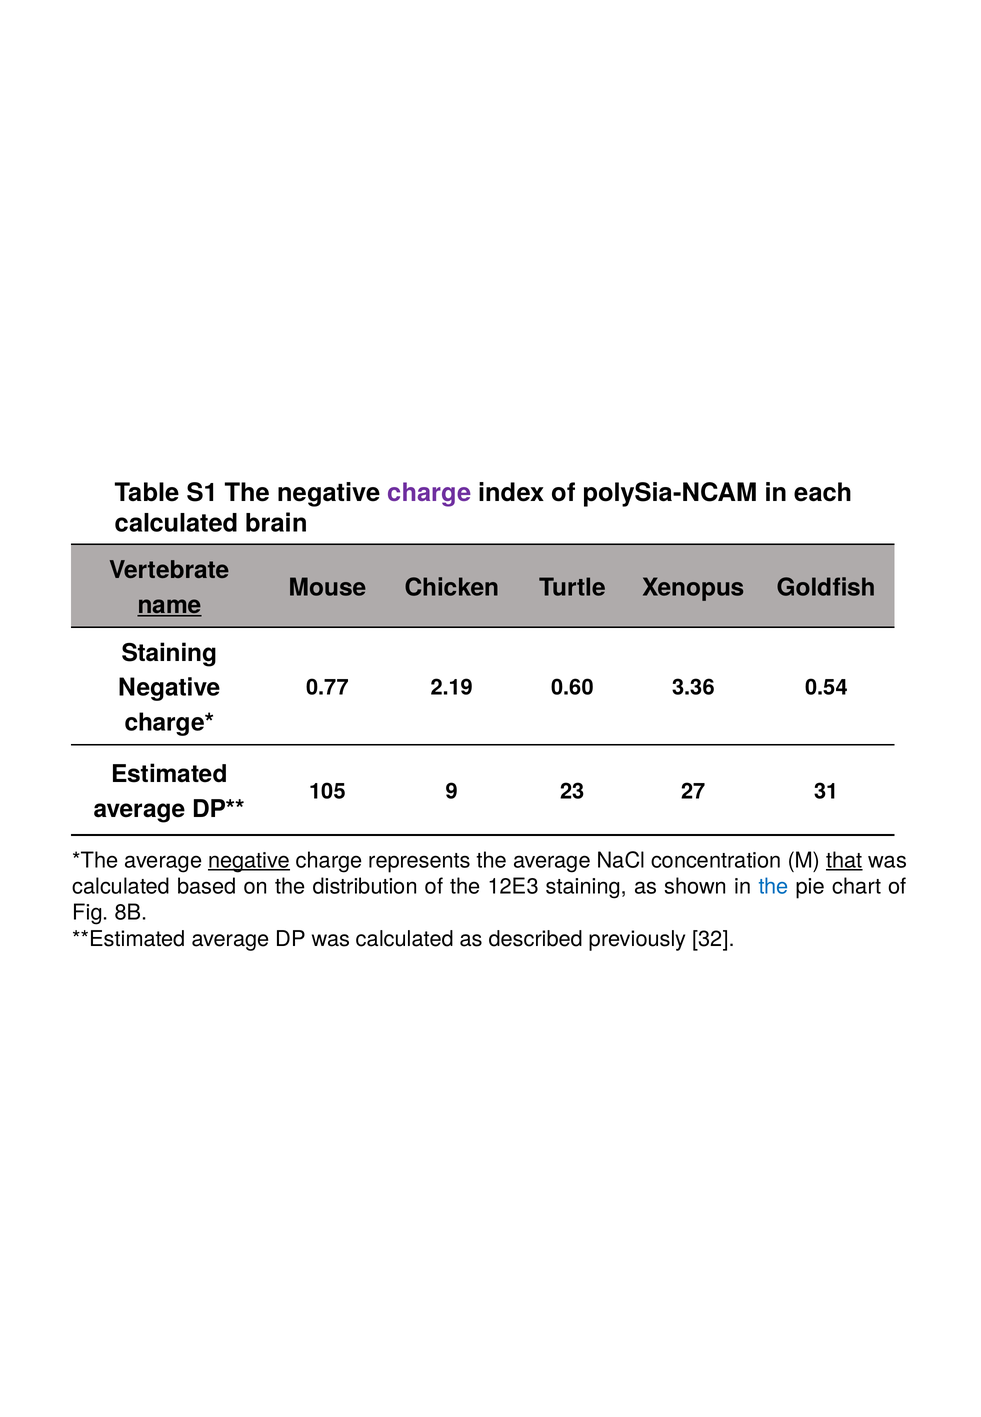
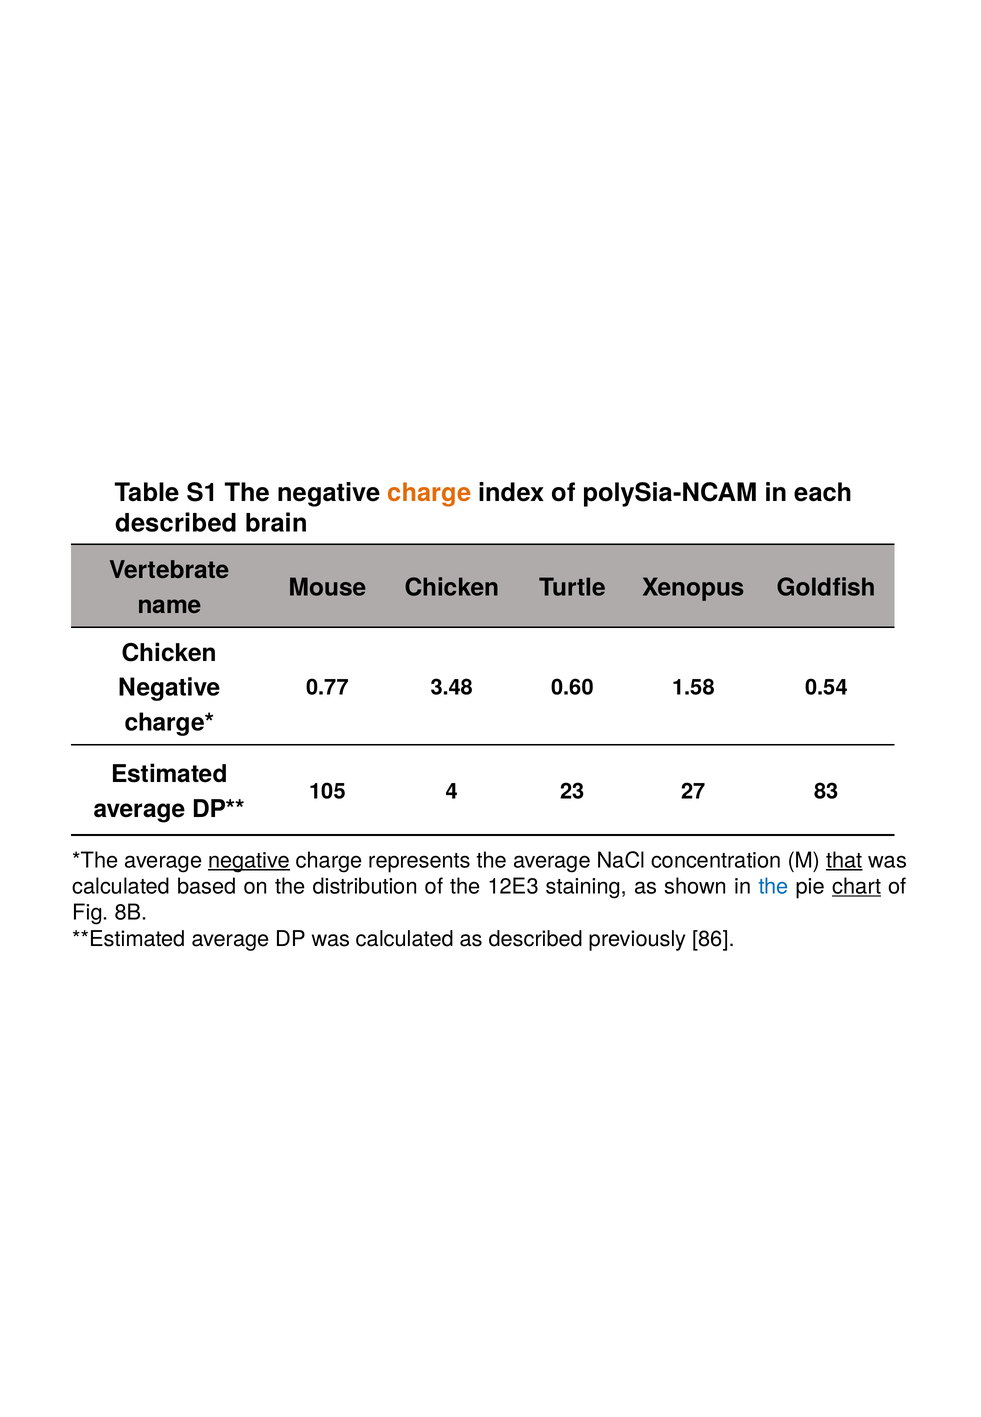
charge colour: purple -> orange (429, 493)
calculated: calculated -> described (176, 523)
name underline: present -> none (169, 605)
Staining: Staining -> Chicken (169, 653)
2.19: 2.19 -> 3.48 (452, 688)
3.36: 3.36 -> 1.58 (694, 688)
9: 9 -> 4 (452, 792)
31: 31 -> 83 (826, 792)
chart underline: none -> present (857, 887)
32: 32 -> 86 (714, 939)
